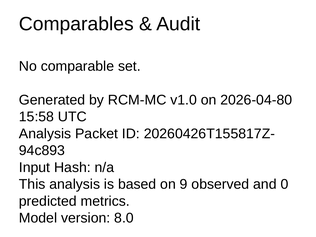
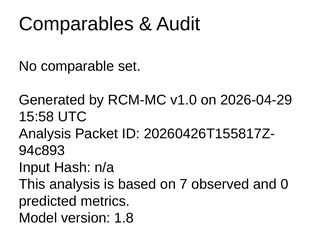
2026-04-80: 2026-04-80 -> 2026-04-29 (256, 100)
9: 9 -> 7 (184, 184)
8.0: 8.0 -> 1.8 (124, 218)
